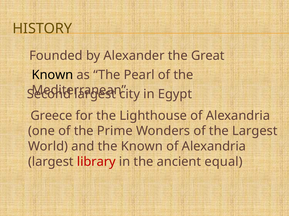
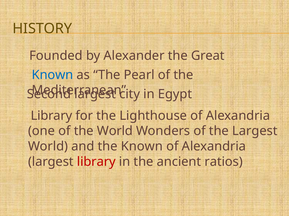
Known colour: black -> blue (52, 75)
Greece: Greece -> Library (51, 116)
the Prime: Prime -> World (115, 131)
equal: equal -> ratios (224, 162)
